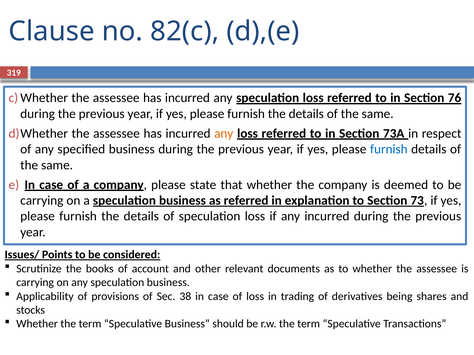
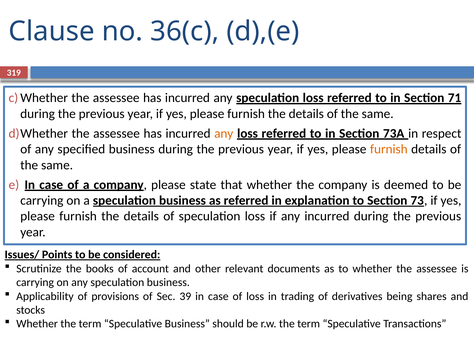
82(c: 82(c -> 36(c (185, 32)
76: 76 -> 71 (455, 98)
furnish colour: blue -> orange (389, 149)
38: 38 -> 39 (185, 297)
